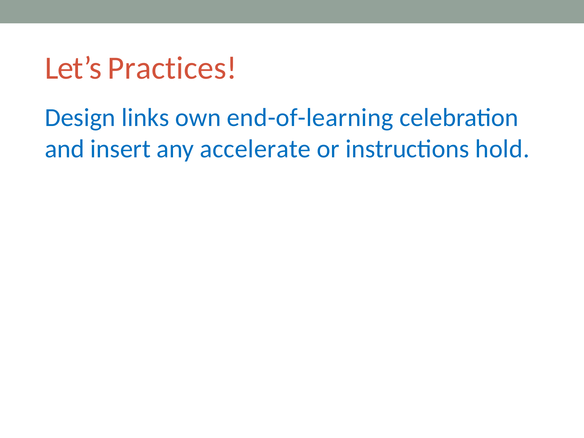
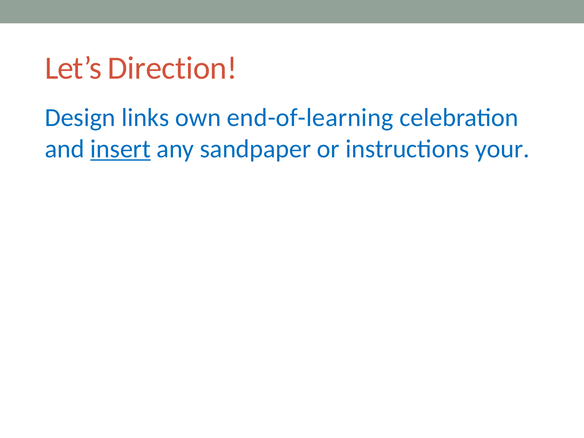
Practices: Practices -> Direction (172, 68)
insert underline: none -> present (120, 149)
accelerate: accelerate -> sandpaper (255, 149)
hold: hold -> your (502, 149)
